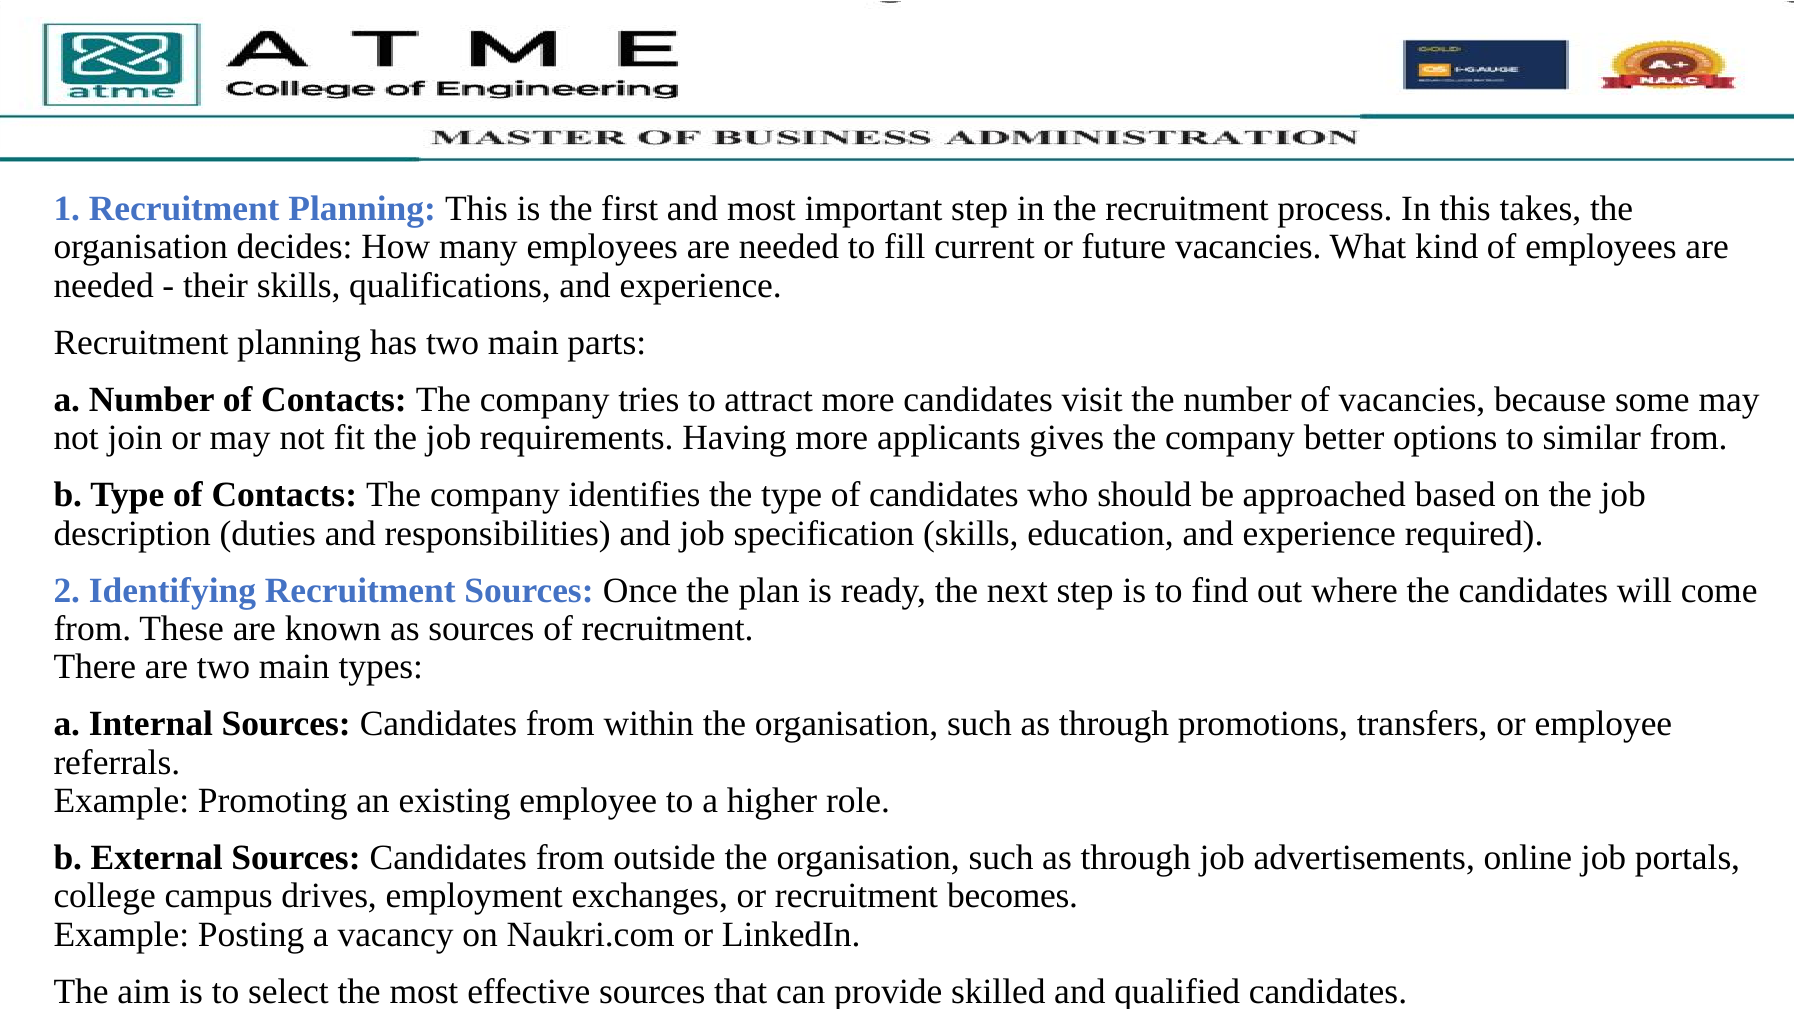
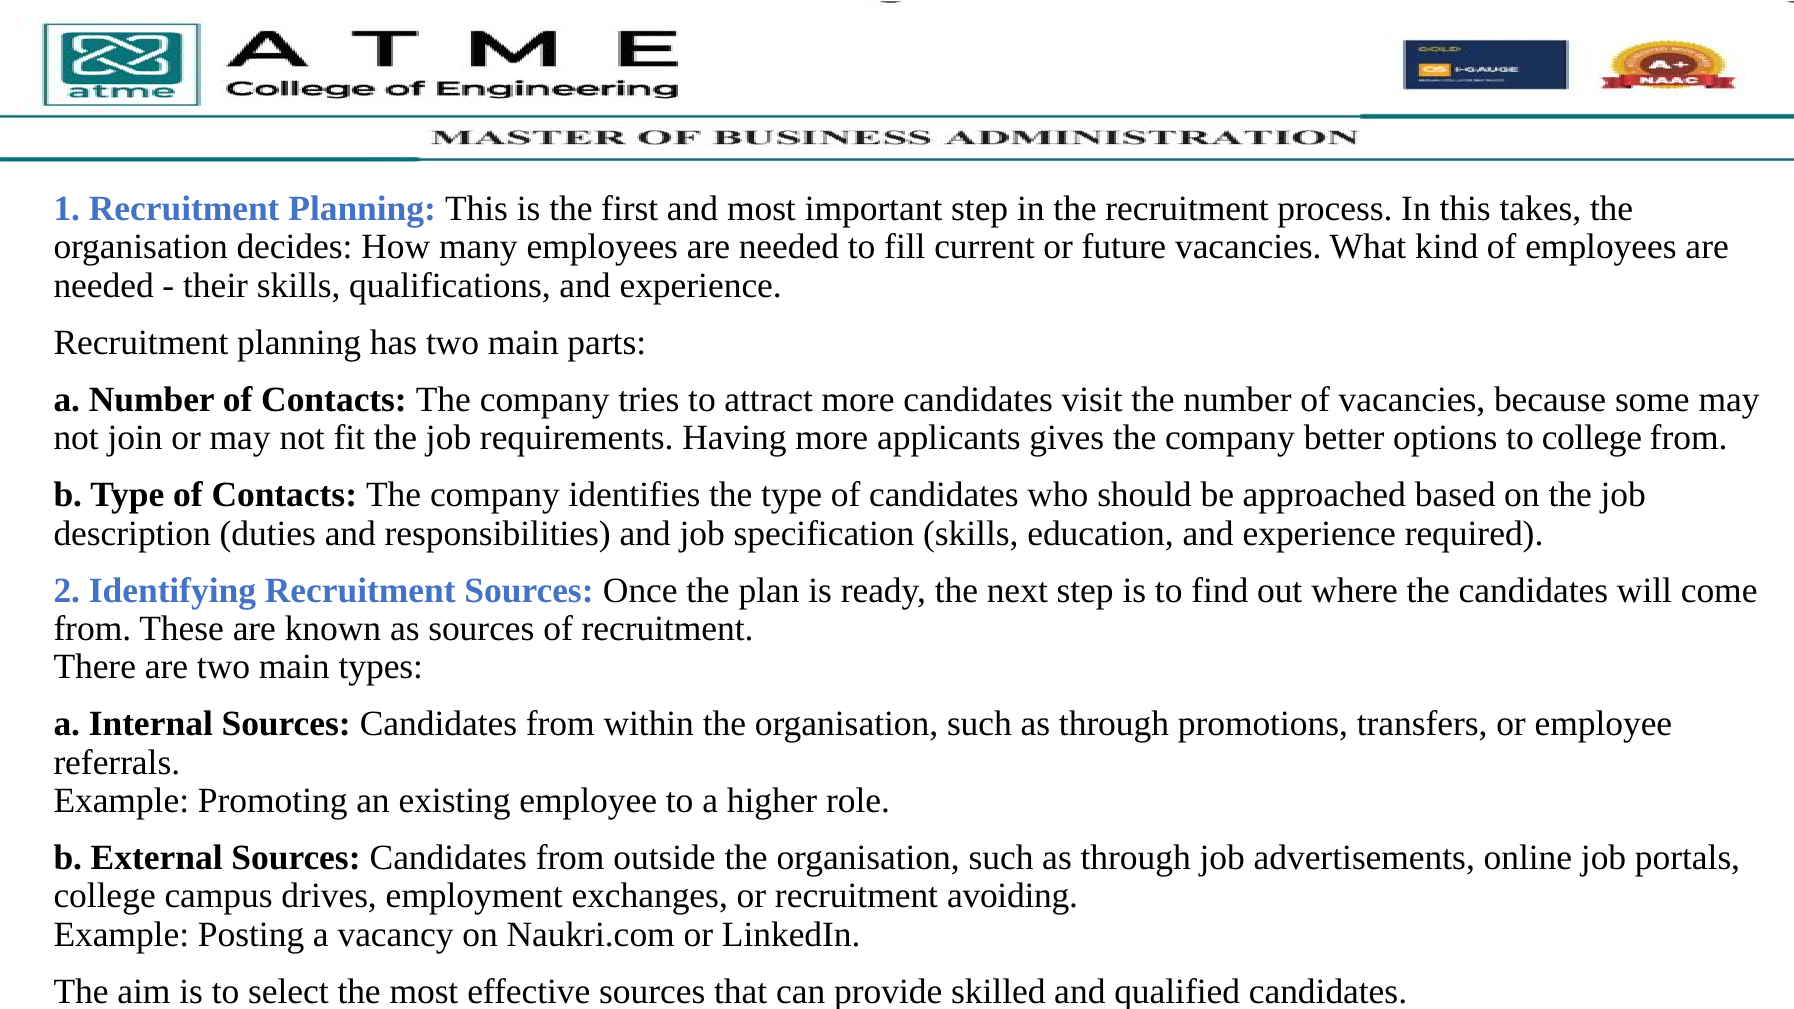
to similar: similar -> college (1592, 438)
becomes: becomes -> avoiding (1013, 896)
